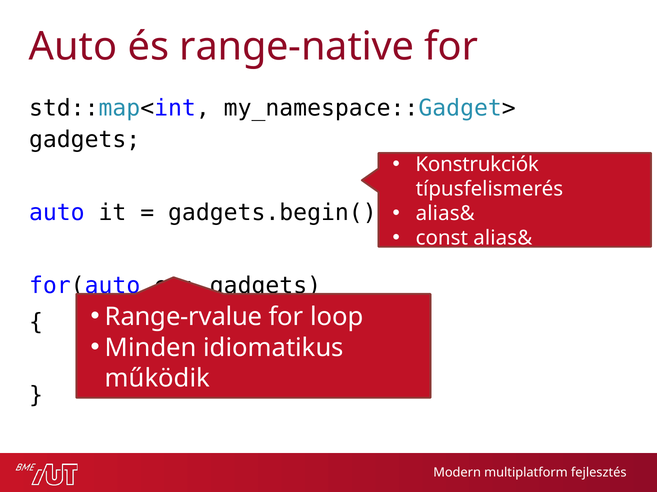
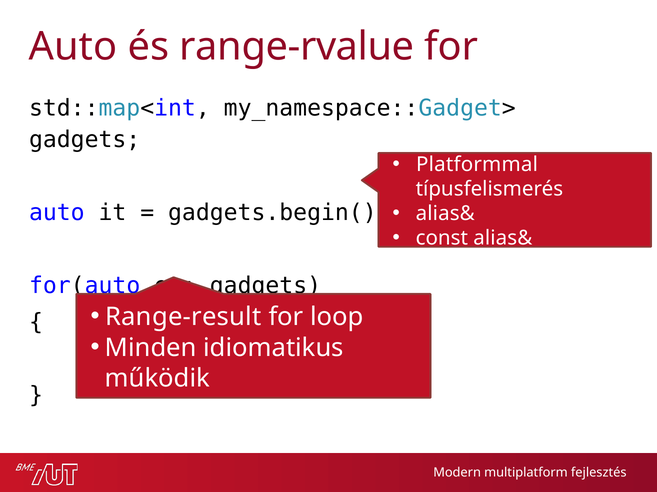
range-native: range-native -> range-rvalue (297, 46)
Konstrukciók: Konstrukciók -> Platformmal (477, 165)
Range-rvalue: Range-rvalue -> Range-result (183, 317)
